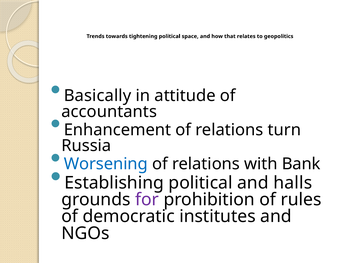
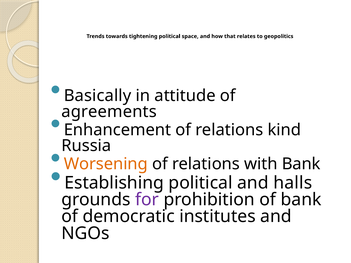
accountants: accountants -> agreements (109, 112)
turn: turn -> kind (284, 130)
Worsening colour: blue -> orange (106, 164)
of rules: rules -> bank (301, 200)
